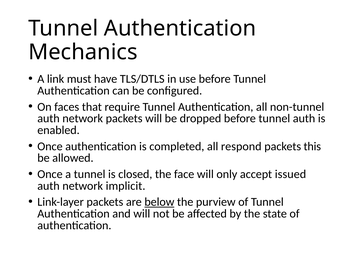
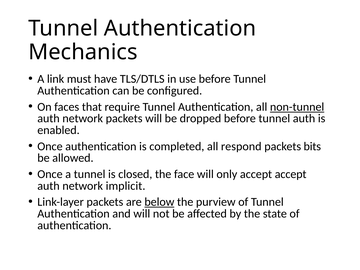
non-tunnel underline: none -> present (297, 107)
this: this -> bits (312, 146)
accept issued: issued -> accept (291, 174)
